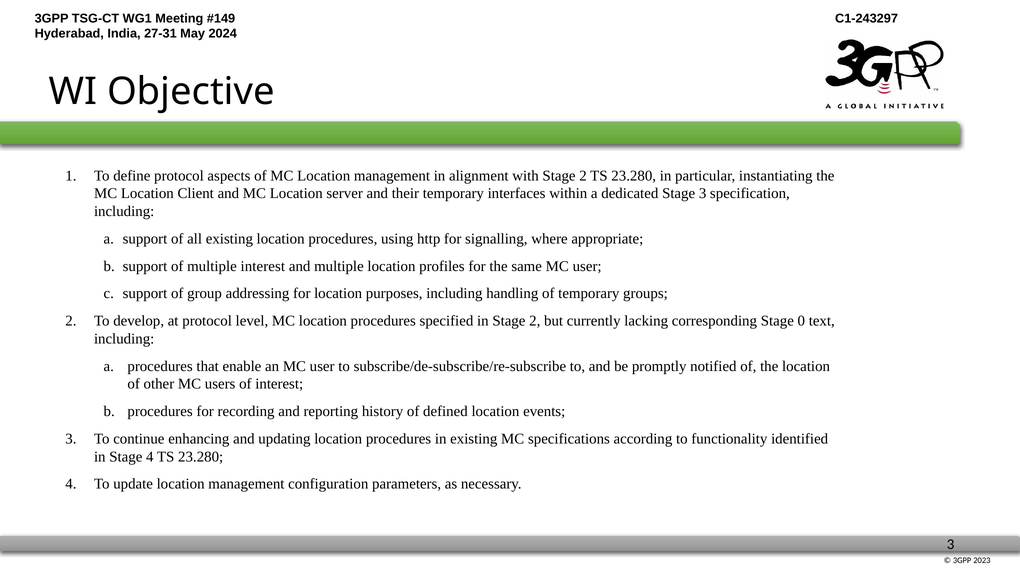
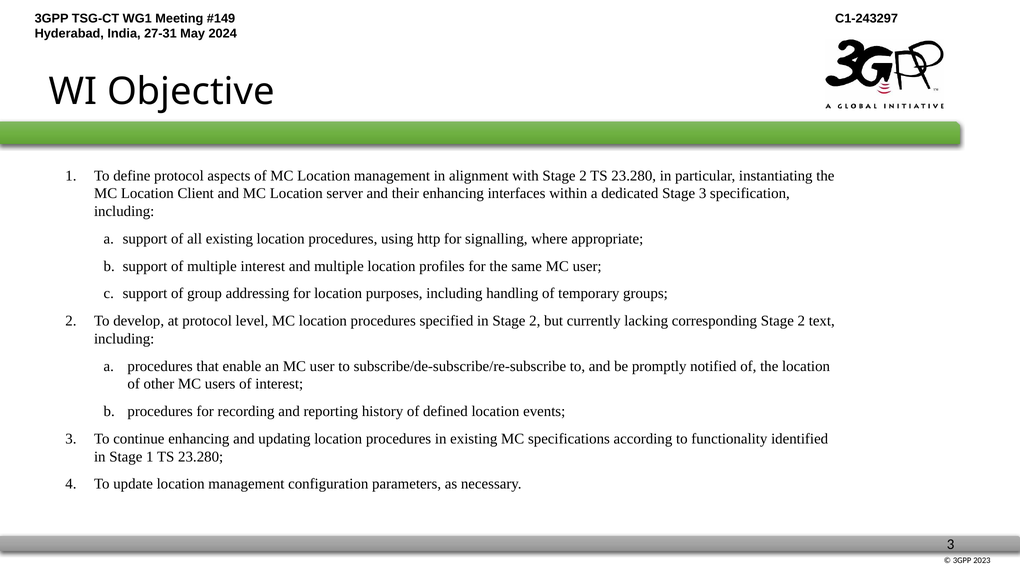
their temporary: temporary -> enhancing (453, 194)
corresponding Stage 0: 0 -> 2 (801, 321)
Stage 4: 4 -> 1 (150, 457)
